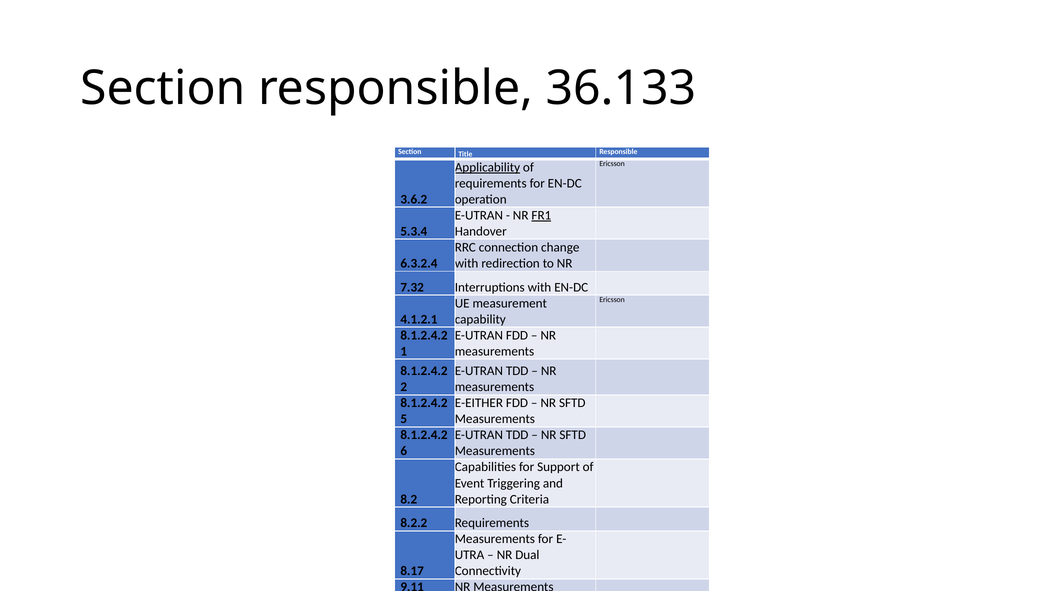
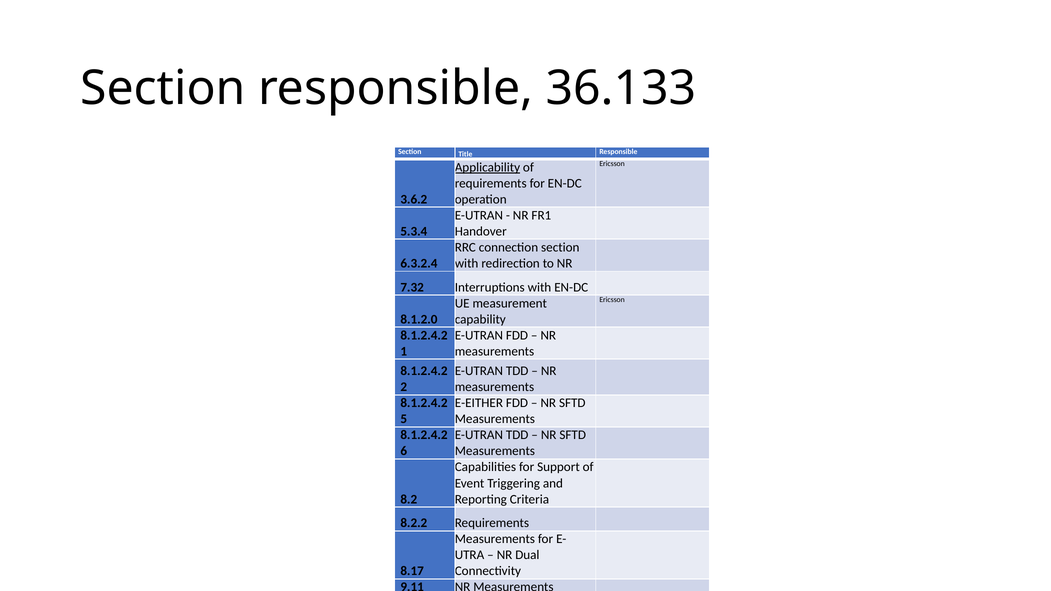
FR1 underline: present -> none (541, 215)
connection change: change -> section (560, 247)
4.1.2.1: 4.1.2.1 -> 8.1.2.0 (419, 319)
